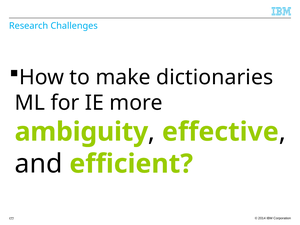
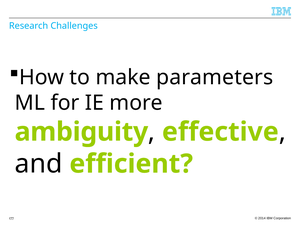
dictionaries: dictionaries -> parameters (215, 77)
